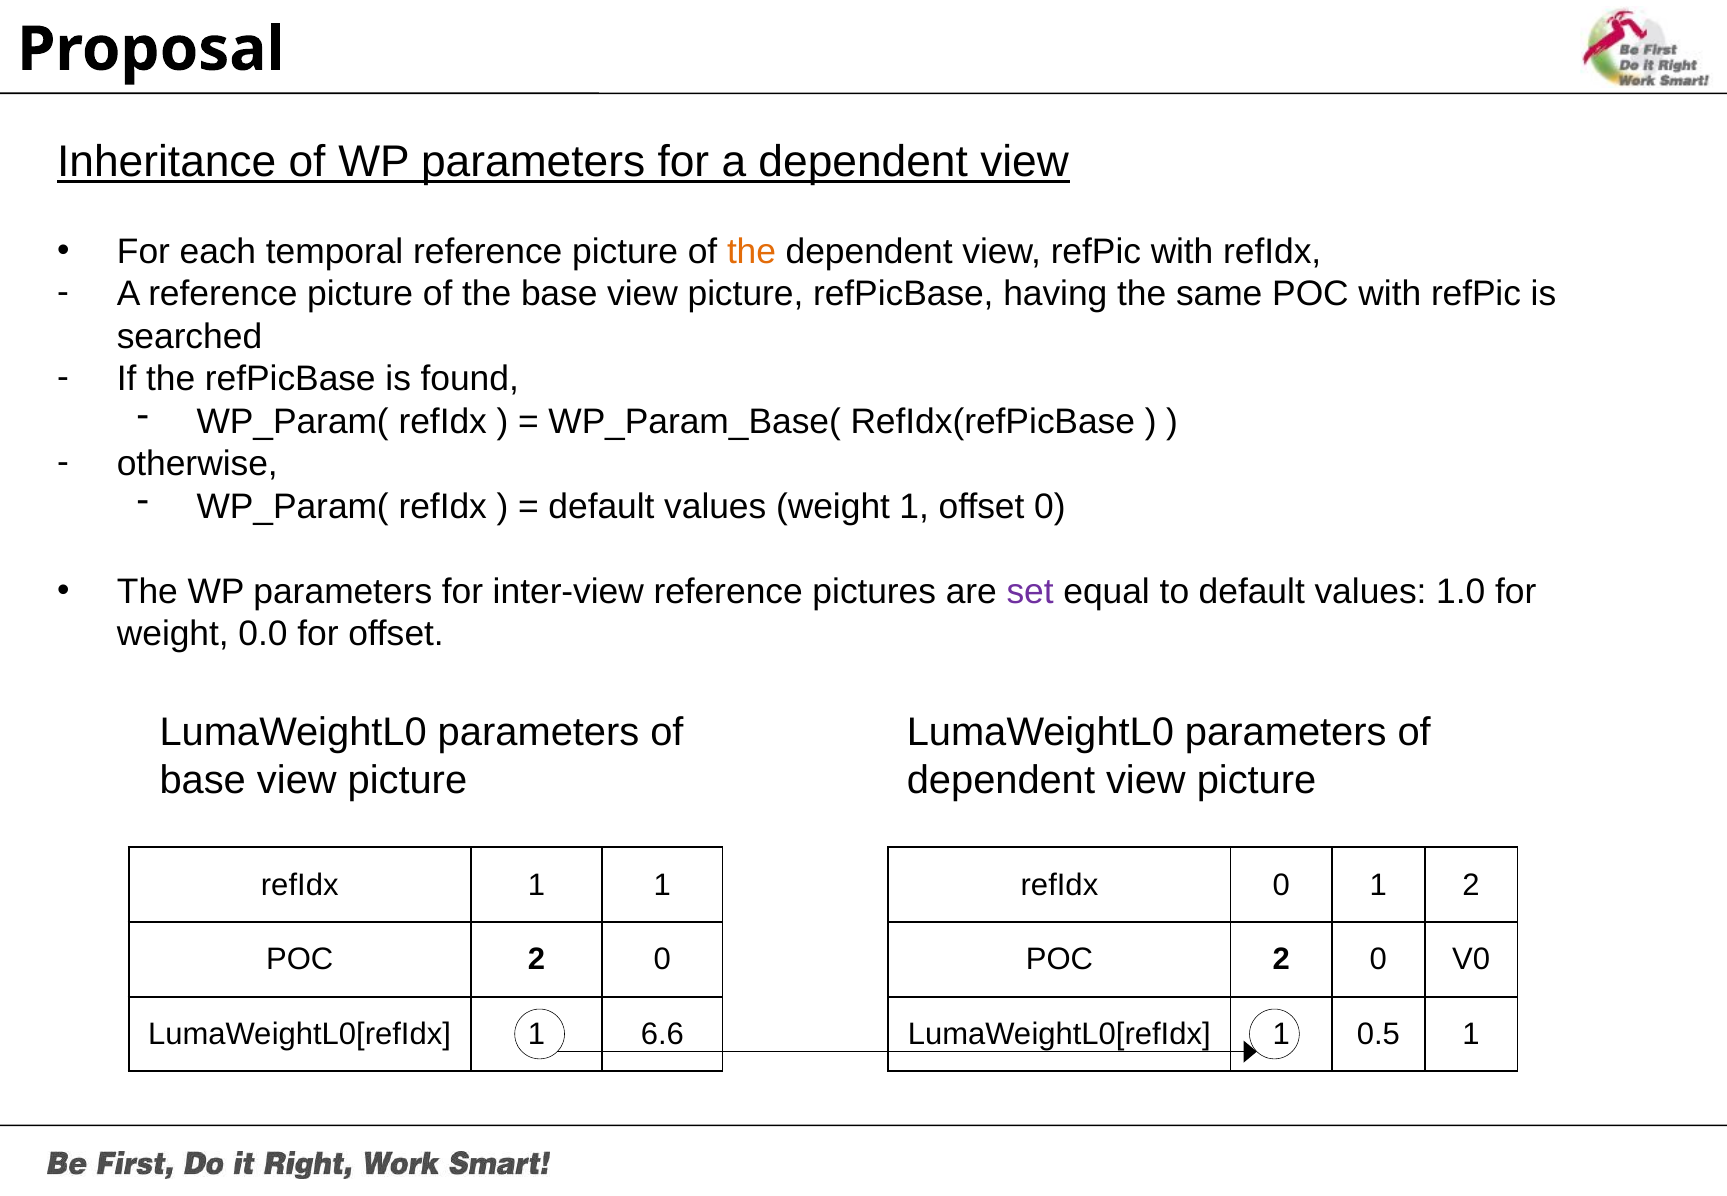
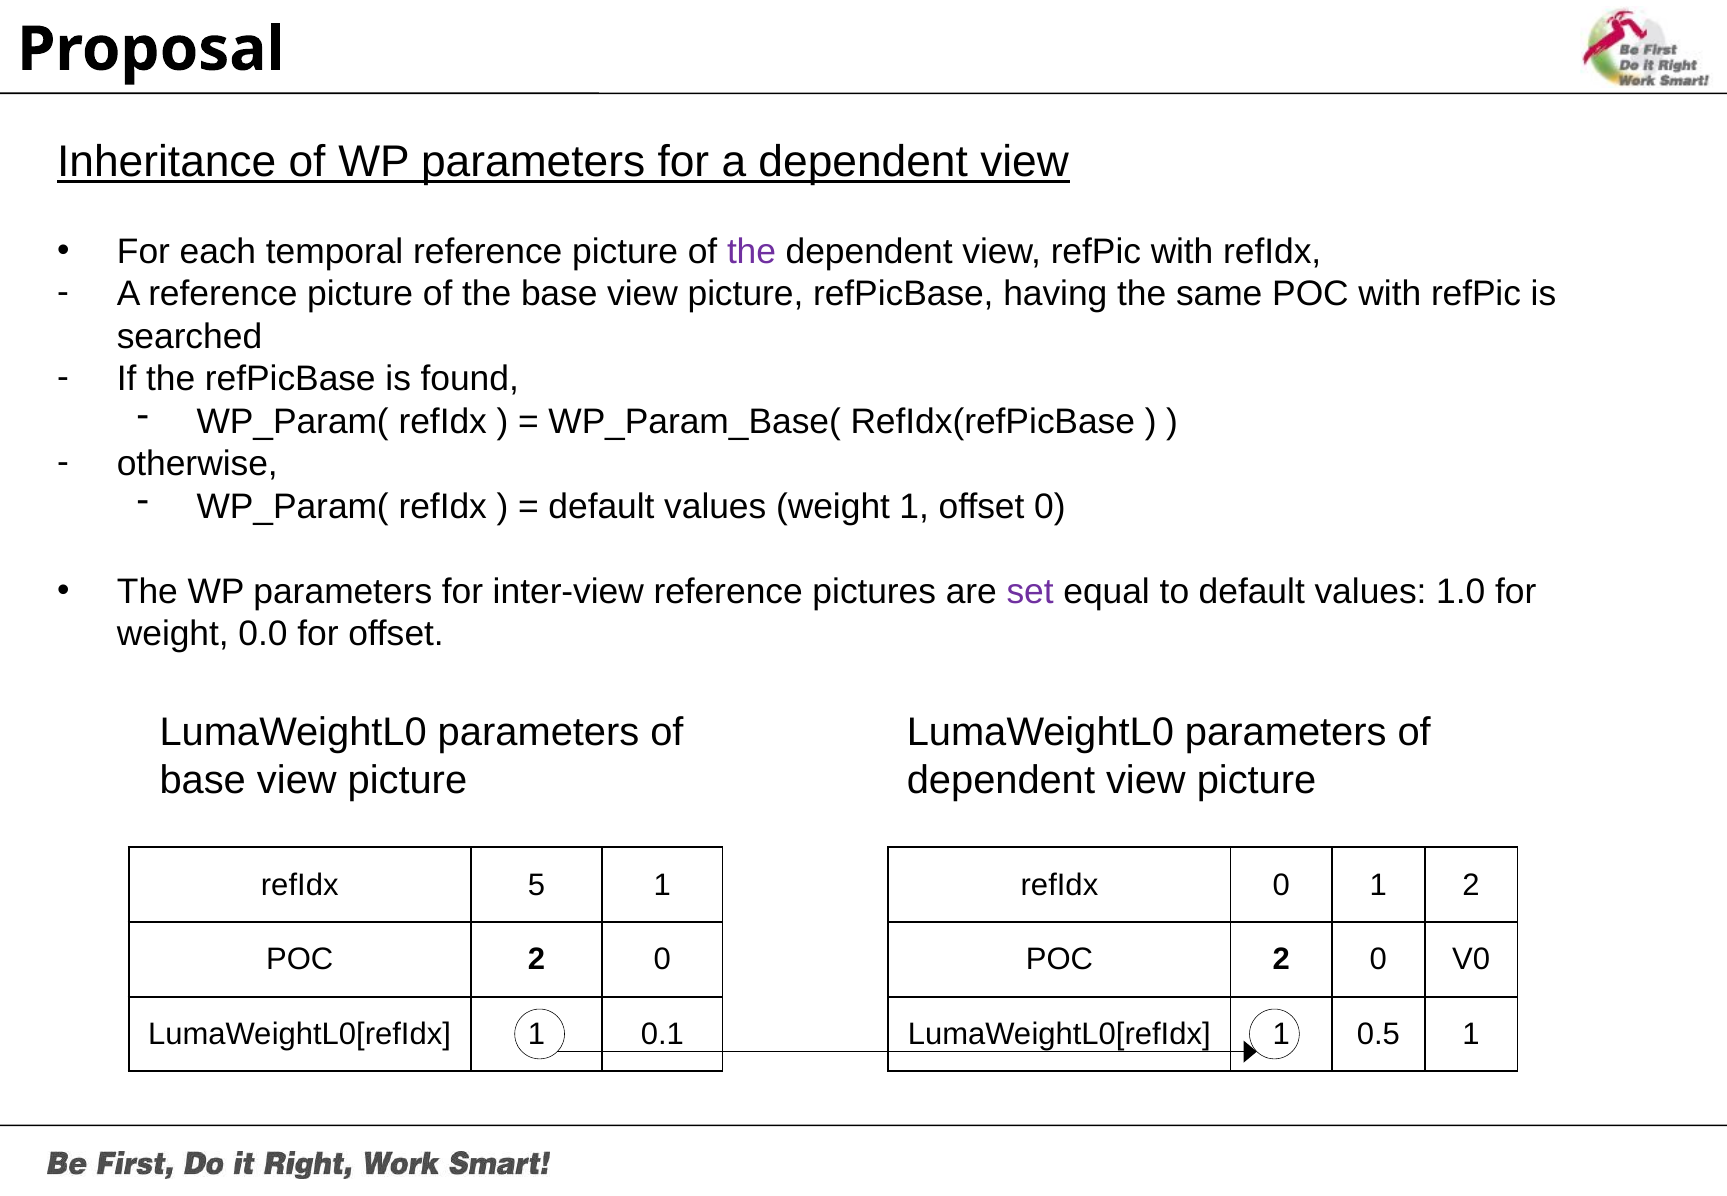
the colour: orange -> purple (752, 252)
refIdx 1: 1 -> 5 (536, 885)
6.6: 6.6 -> 0.1 (662, 1034)
